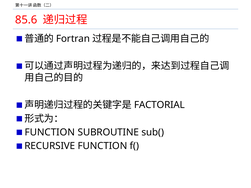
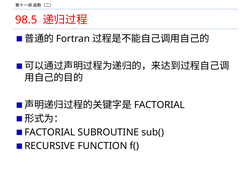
85.6: 85.6 -> 98.5 (26, 20)
FUNCTION: FUNCTION -> FACTORIAL (50, 132)
